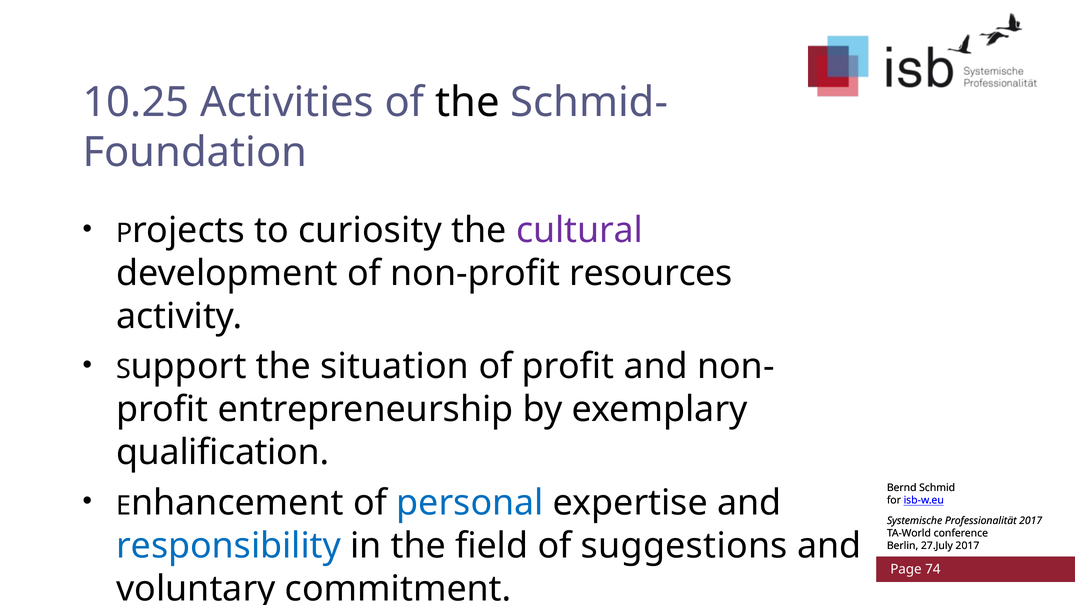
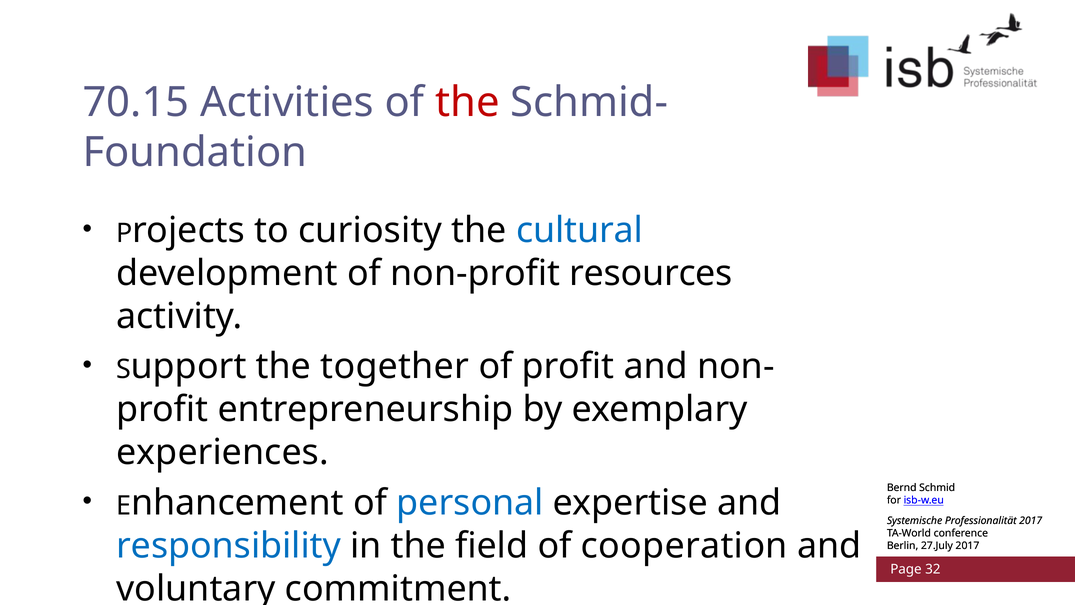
10.25: 10.25 -> 70.15 (136, 102)
the colour: black -> red (467, 102)
cultural colour: purple -> blue (580, 230)
situation: situation -> together (395, 366)
qualification: qualification -> experiences (222, 452)
suggestions: suggestions -> cooperation (684, 545)
74: 74 -> 32 (933, 569)
